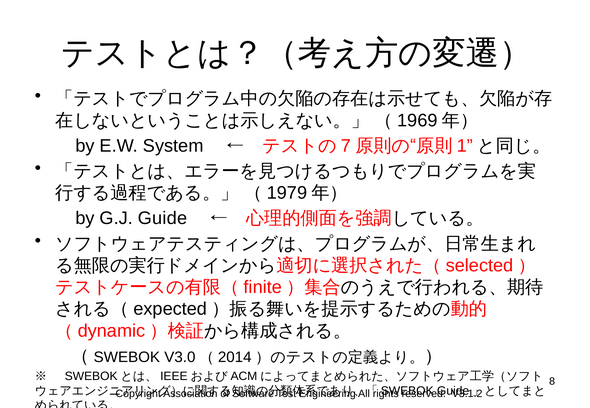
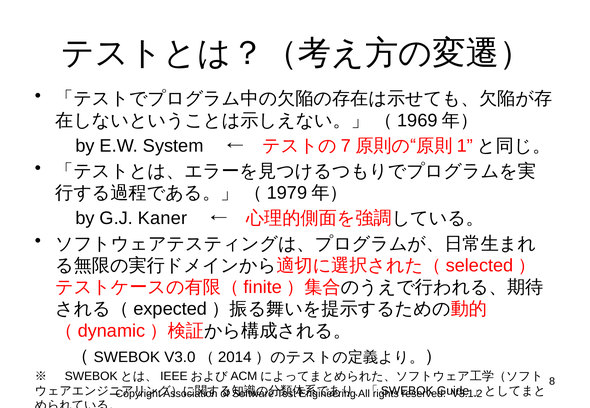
Guide: Guide -> Kaner (163, 219)
